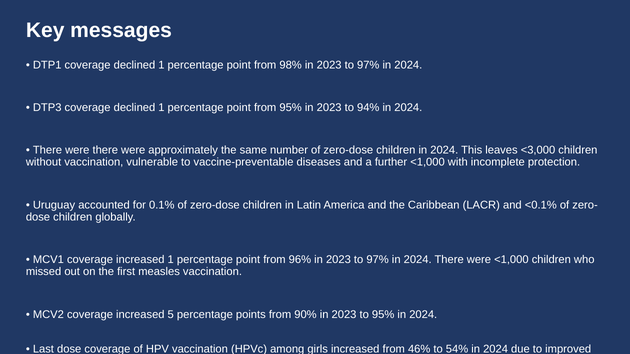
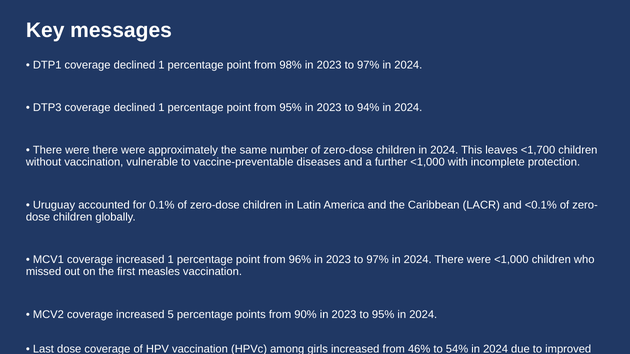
<3,000: <3,000 -> <1,700 (538, 150)
